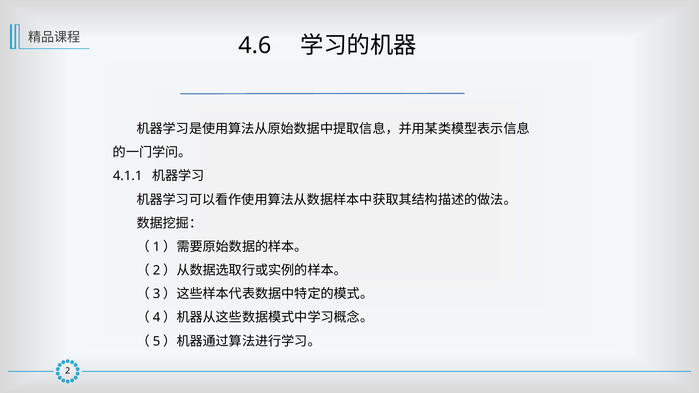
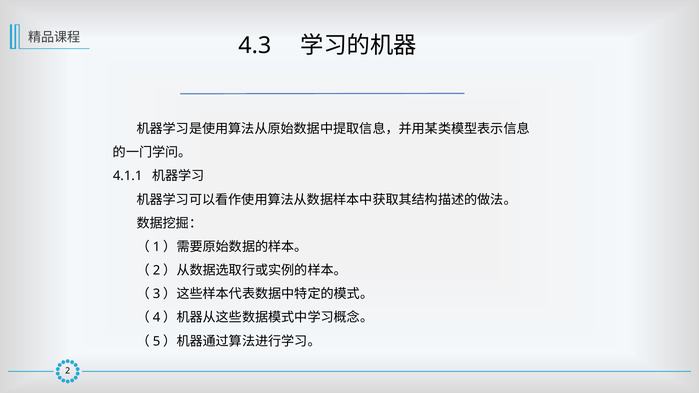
4.6: 4.6 -> 4.3 (255, 46)
